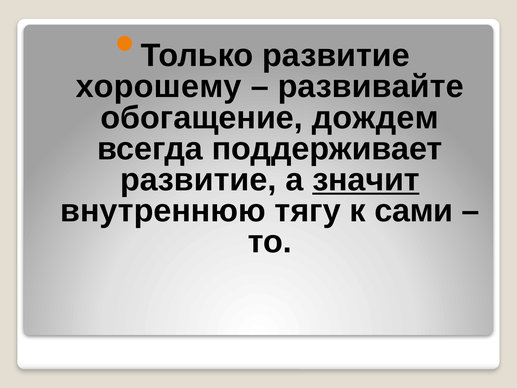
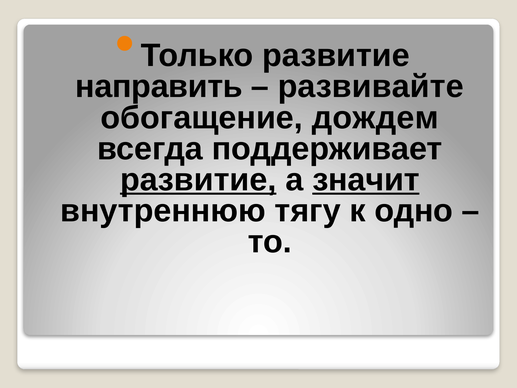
хорошему: хорошему -> направить (159, 87)
развитие underline: none -> present (198, 180)
сами: сами -> одно (414, 211)
